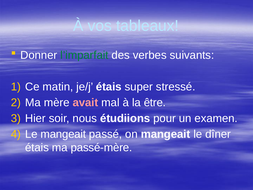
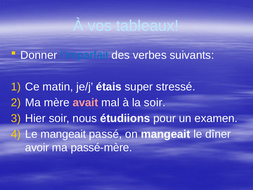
l’imparfait colour: green -> blue (84, 55)
la être: être -> soir (155, 102)
étais: étais -> avoir (37, 147)
